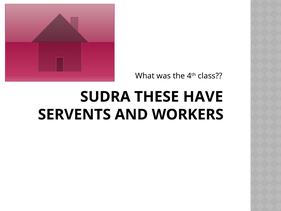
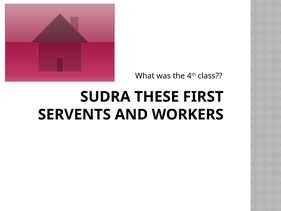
HAVE: HAVE -> FIRST (203, 97)
